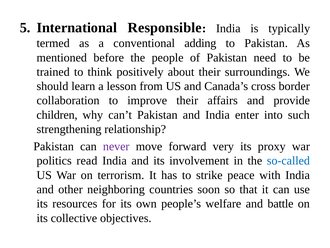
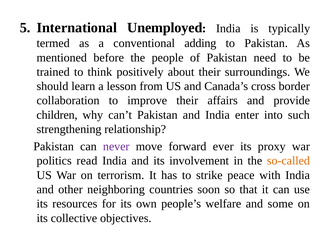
Responsible: Responsible -> Unemployed (165, 28)
very: very -> ever (223, 146)
so-called colour: blue -> orange (288, 160)
battle: battle -> some (280, 203)
